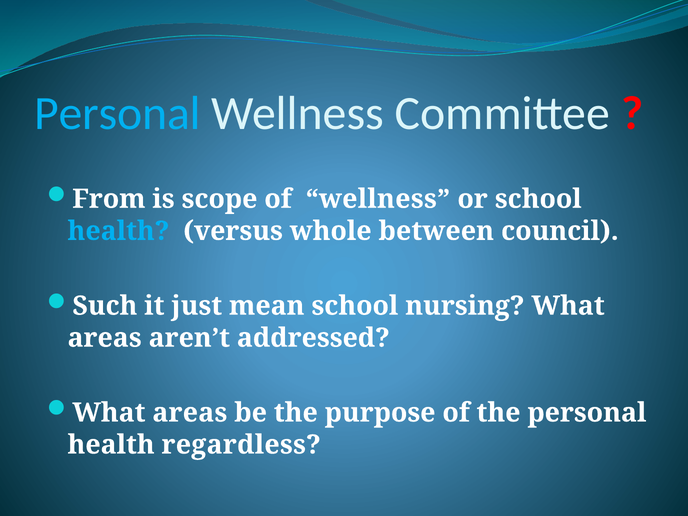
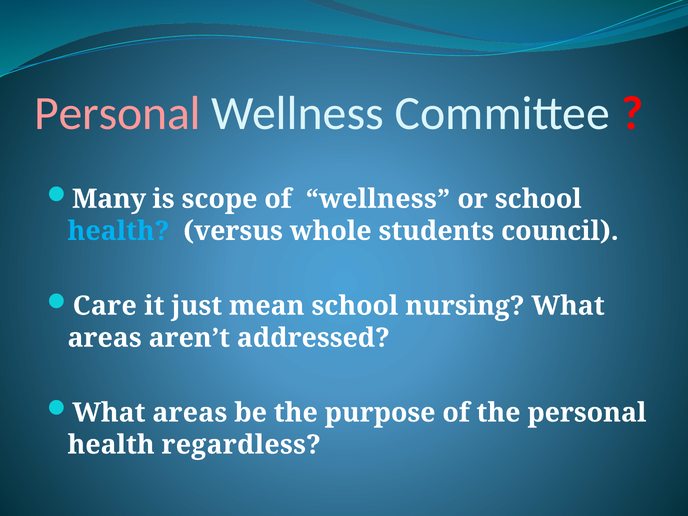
Personal colour: light blue -> pink (118, 114)
From: From -> Many (109, 199)
between: between -> students (436, 231)
Such: Such -> Care (105, 306)
